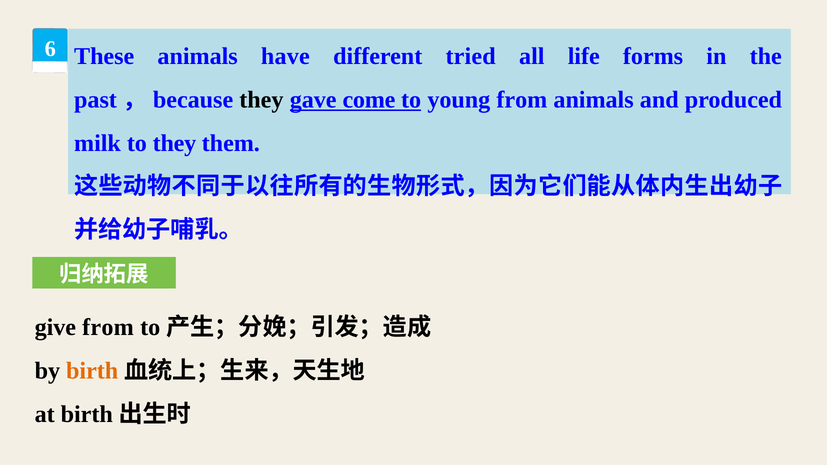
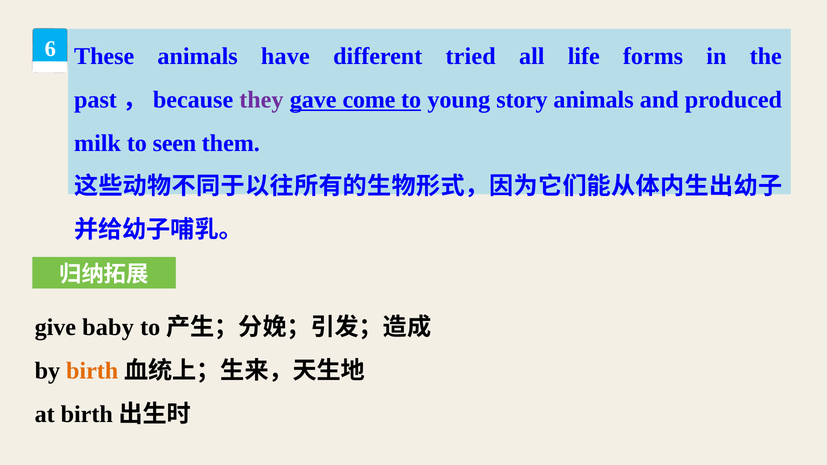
they colour: black -> purple (261, 100)
young from: from -> story (522, 100)
to they: they -> seen (174, 143)
give from: from -> baby (108, 328)
